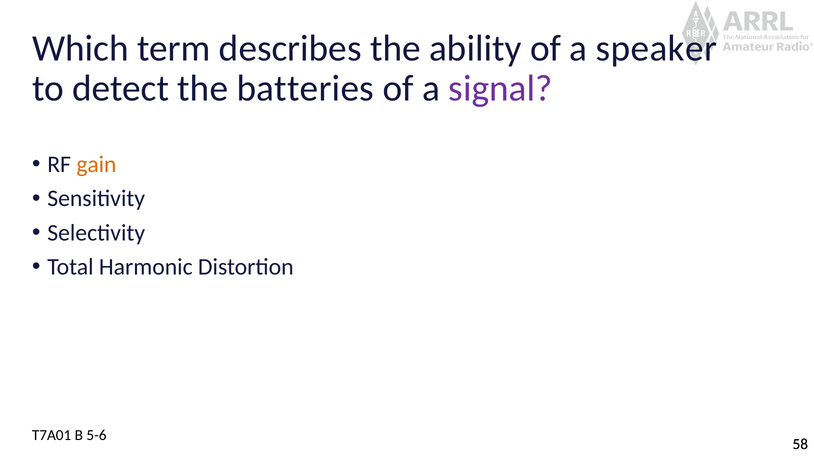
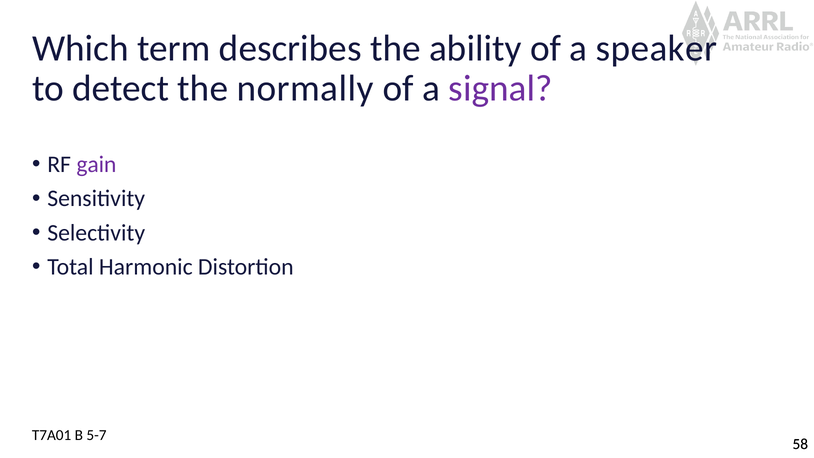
batteries: batteries -> normally (305, 89)
gain colour: orange -> purple (96, 164)
5-6: 5-6 -> 5-7 (97, 435)
